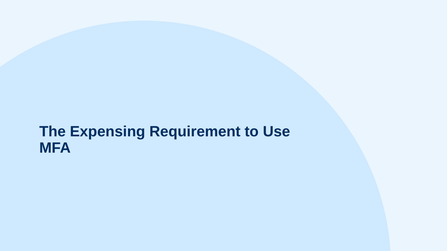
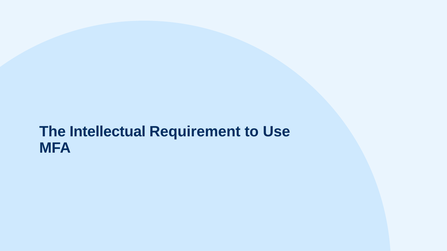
Expensing: Expensing -> Intellectual (108, 132)
